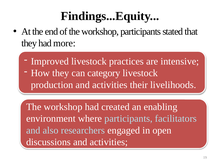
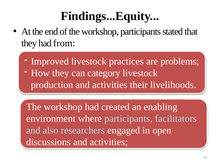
more: more -> from (64, 43)
intensive: intensive -> problems (180, 61)
